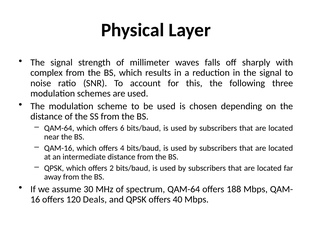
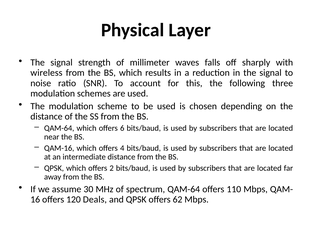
complex: complex -> wireless (46, 73)
188: 188 -> 110 (234, 189)
40: 40 -> 62 (178, 200)
